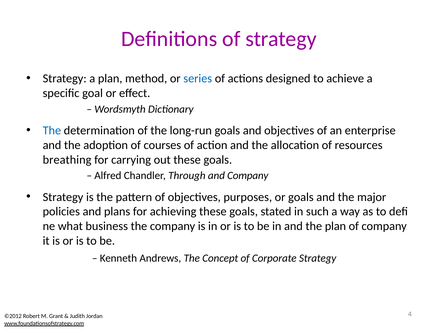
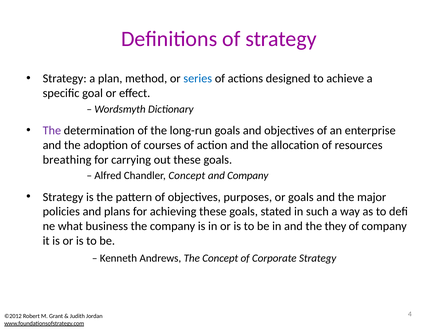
The colour: blue -> purple (52, 130)
Chandler Through: Through -> Concept (187, 175)
the plan: plan -> they (335, 226)
